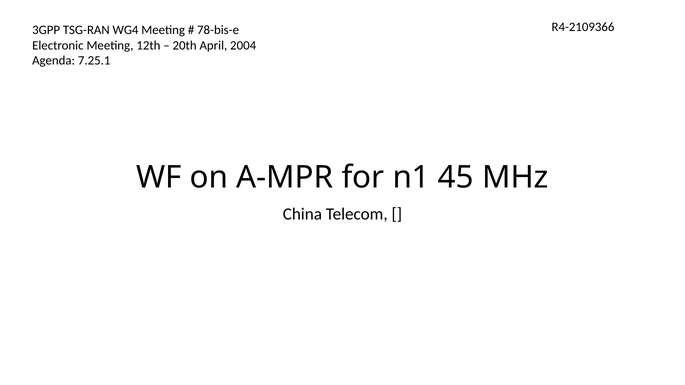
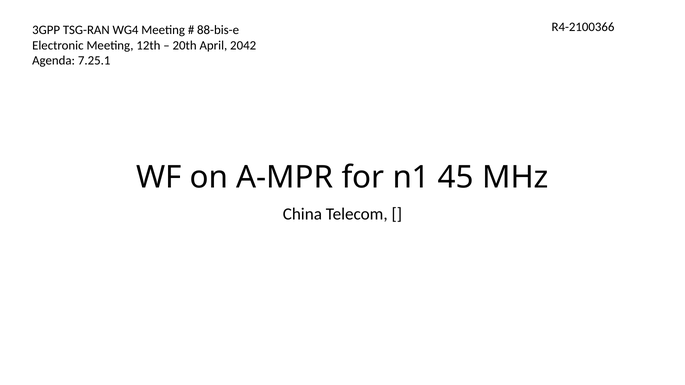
R4-2109366: R4-2109366 -> R4-2100366 (583, 27)
78-bis-e: 78-bis-e -> 88-bis-e (218, 30)
2004: 2004 -> 2042 (243, 45)
